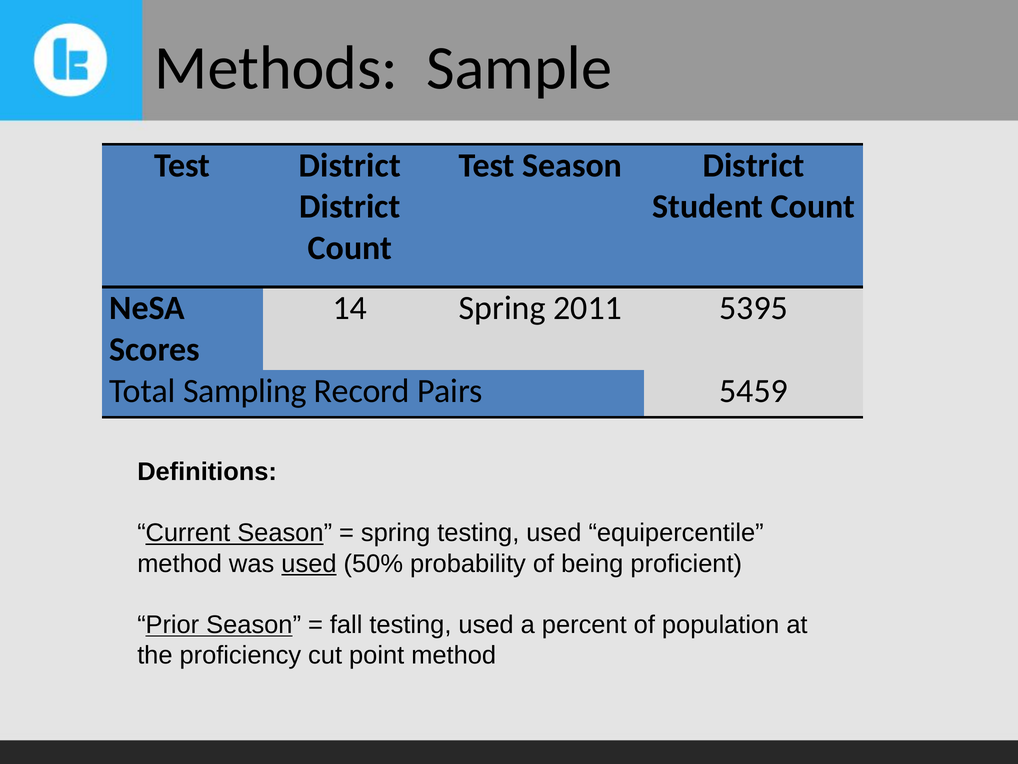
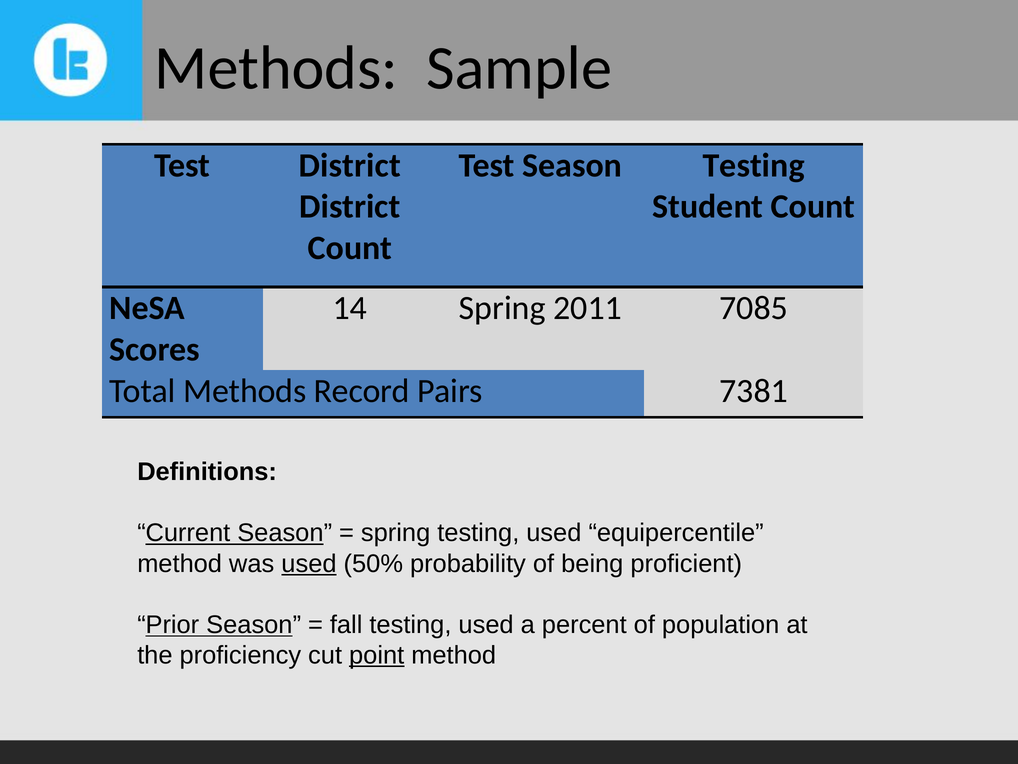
Season District: District -> Testing (754, 165)
5395: 5395 -> 7085 (754, 308)
Total Sampling: Sampling -> Methods (245, 391)
5459: 5459 -> 7381 (754, 391)
point underline: none -> present (377, 655)
